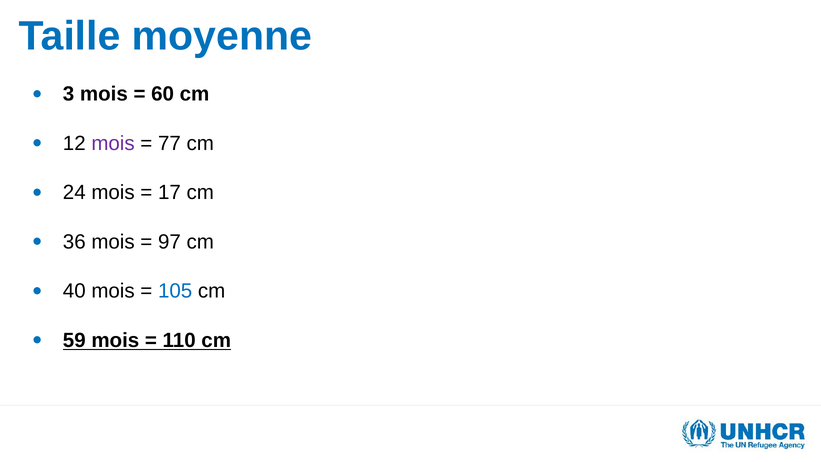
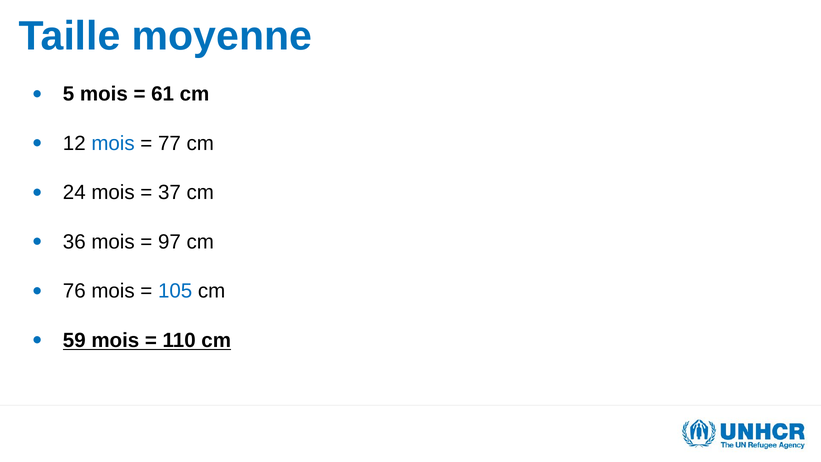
3: 3 -> 5 (69, 94)
60: 60 -> 61 (163, 94)
mois colour: purple -> blue (113, 143)
17: 17 -> 37 (169, 192)
40: 40 -> 76 (74, 291)
